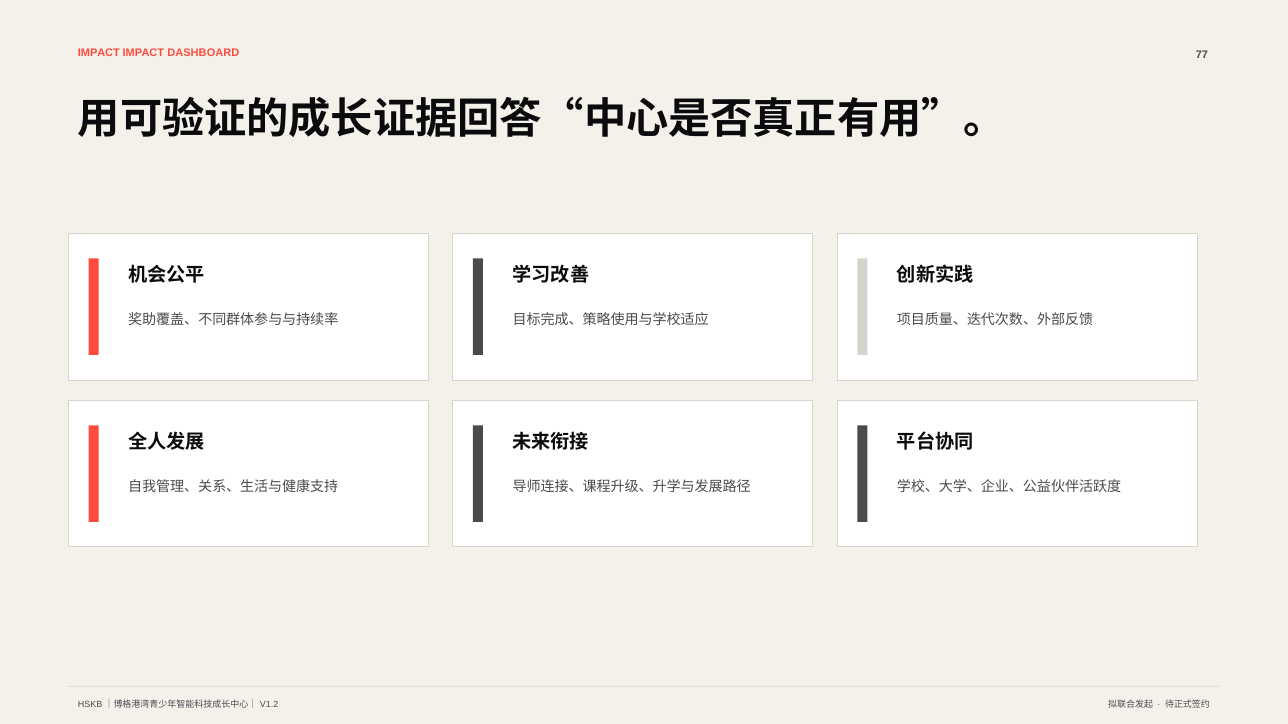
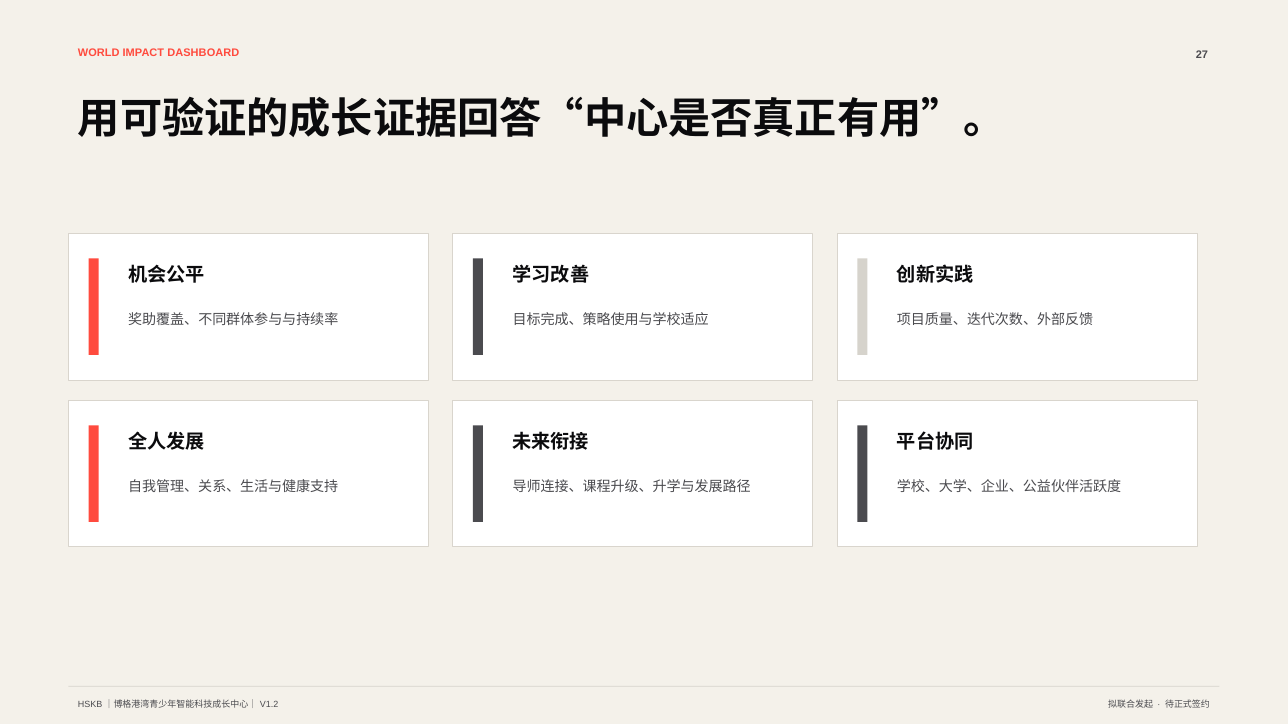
IMPACT: IMPACT -> WORLD (99, 52)
77: 77 -> 27 (1202, 54)
